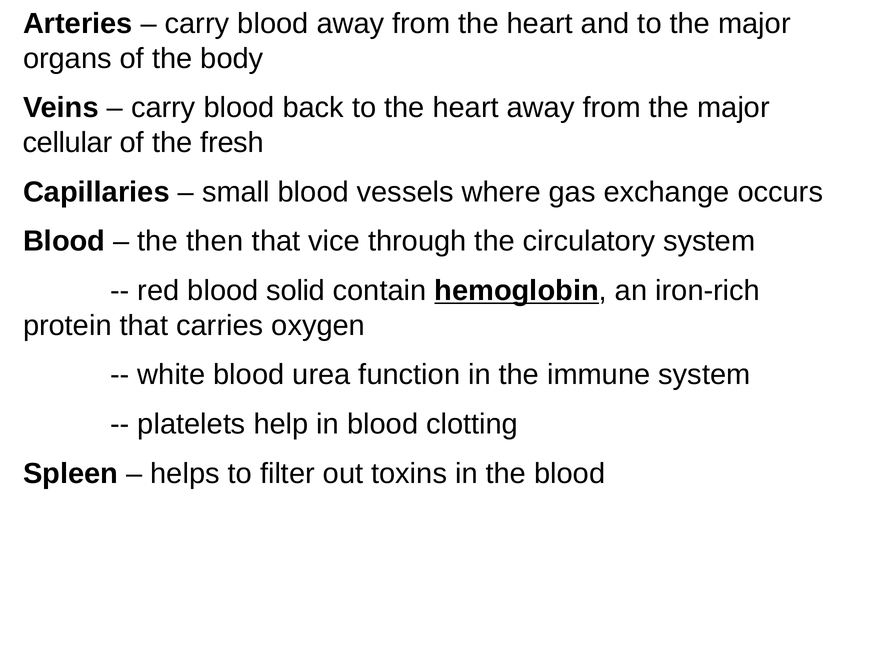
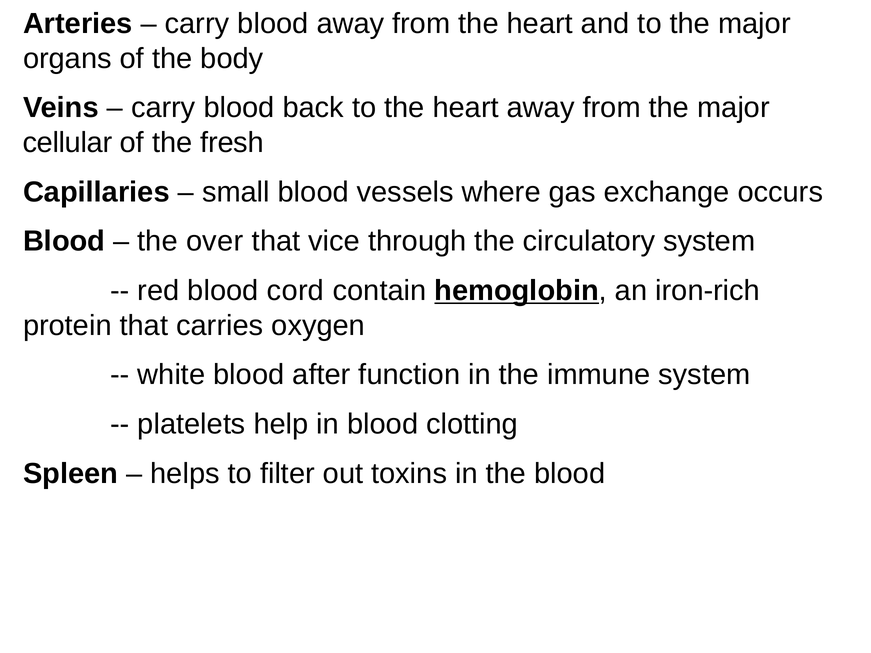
then: then -> over (215, 241)
solid: solid -> cord (295, 291)
urea: urea -> after (321, 375)
